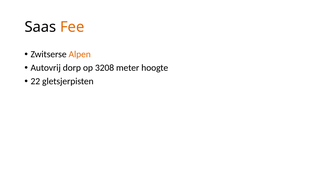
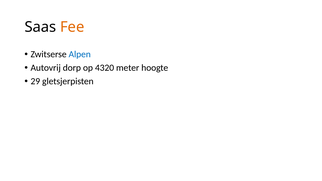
Alpen colour: orange -> blue (80, 54)
3208: 3208 -> 4320 (105, 68)
22: 22 -> 29 (35, 81)
